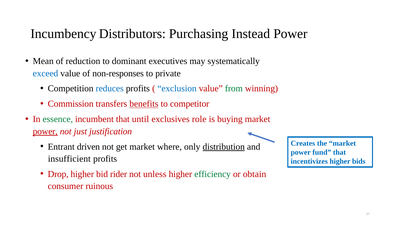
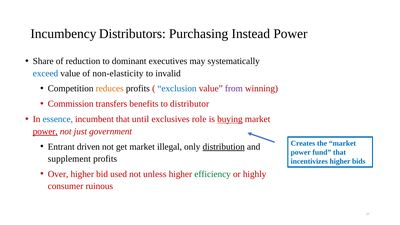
Mean: Mean -> Share (43, 61)
non-responses: non-responses -> non-elasticity (118, 73)
private: private -> invalid (168, 73)
reduces colour: blue -> orange (110, 89)
from colour: green -> purple (234, 89)
benefits underline: present -> none (144, 104)
competitor: competitor -> distributor (190, 104)
essence colour: green -> blue (58, 119)
buying underline: none -> present (230, 119)
justification: justification -> government (111, 131)
where: where -> illegal (170, 147)
insufficient: insufficient -> supplement (69, 159)
Drop: Drop -> Over (58, 174)
rider: rider -> used (119, 174)
obtain: obtain -> highly (255, 174)
